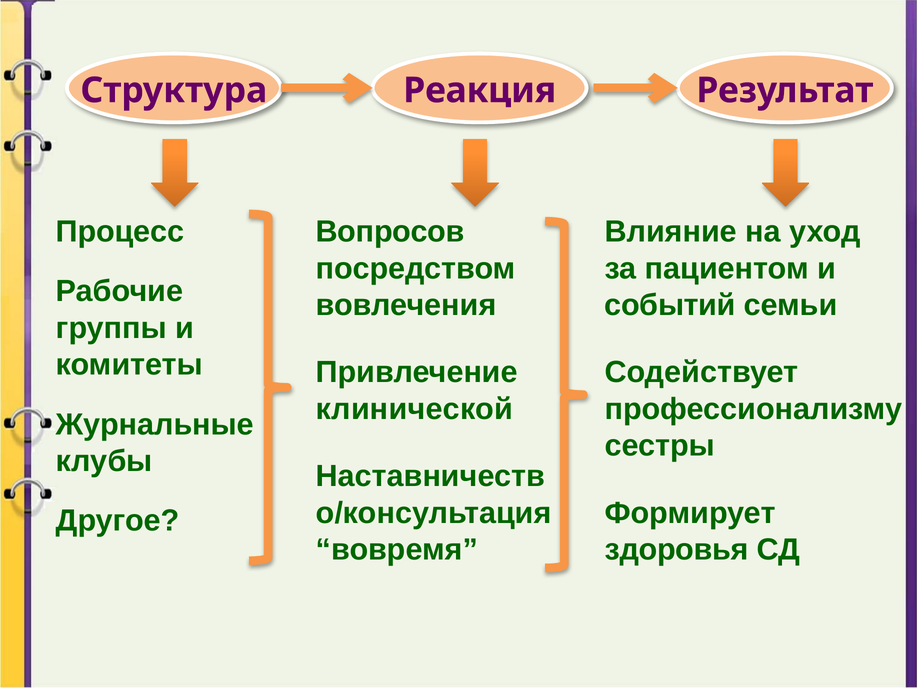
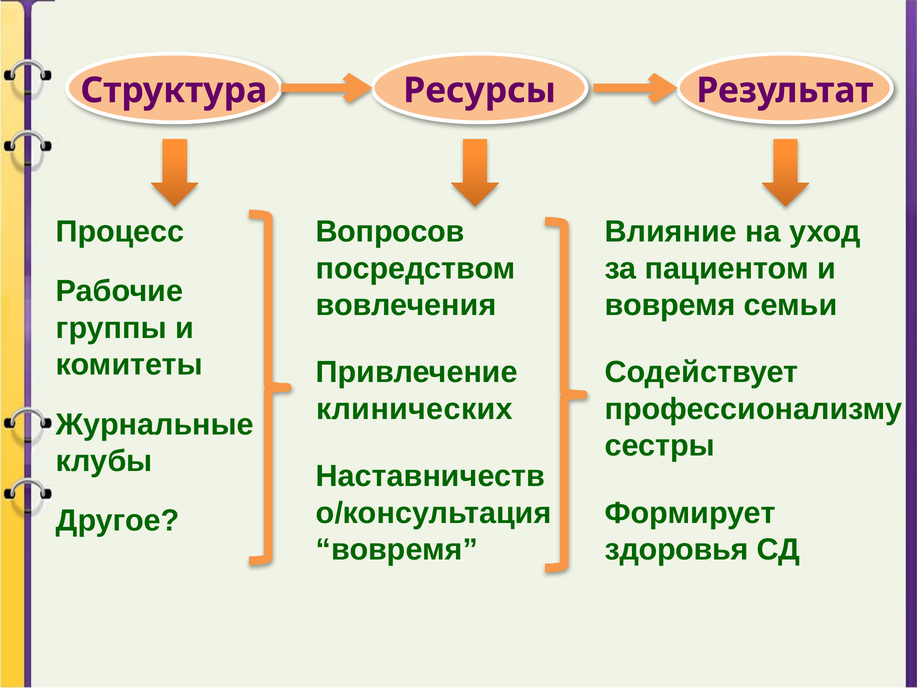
Реакция: Реакция -> Ресурсы (480, 90)
событий: событий -> вовремя (670, 305)
клинической: клинической -> клинических (414, 409)
